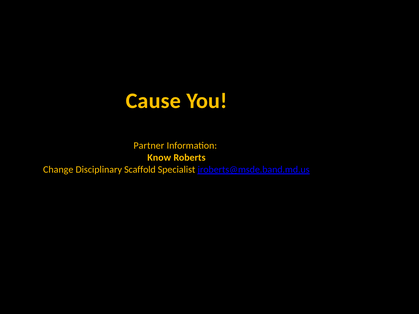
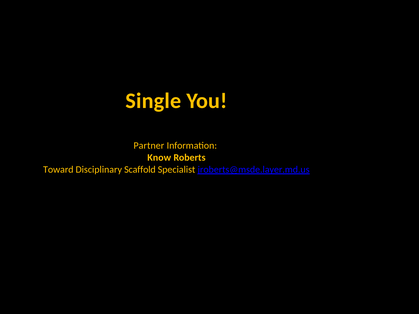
Cause: Cause -> Single (153, 101)
Change: Change -> Toward (58, 170)
jroberts@msde.band.md.us: jroberts@msde.band.md.us -> jroberts@msde.layer.md.us (254, 170)
